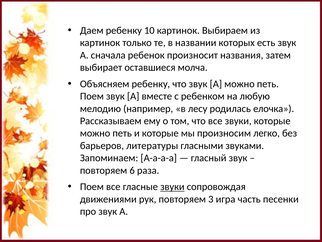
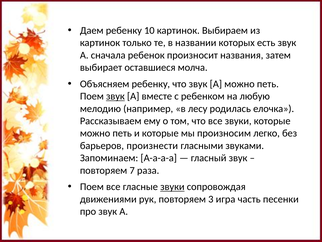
звук underline: none -> present (115, 96)
литературы: литературы -> произнести (152, 145)
6: 6 -> 7 (132, 170)
